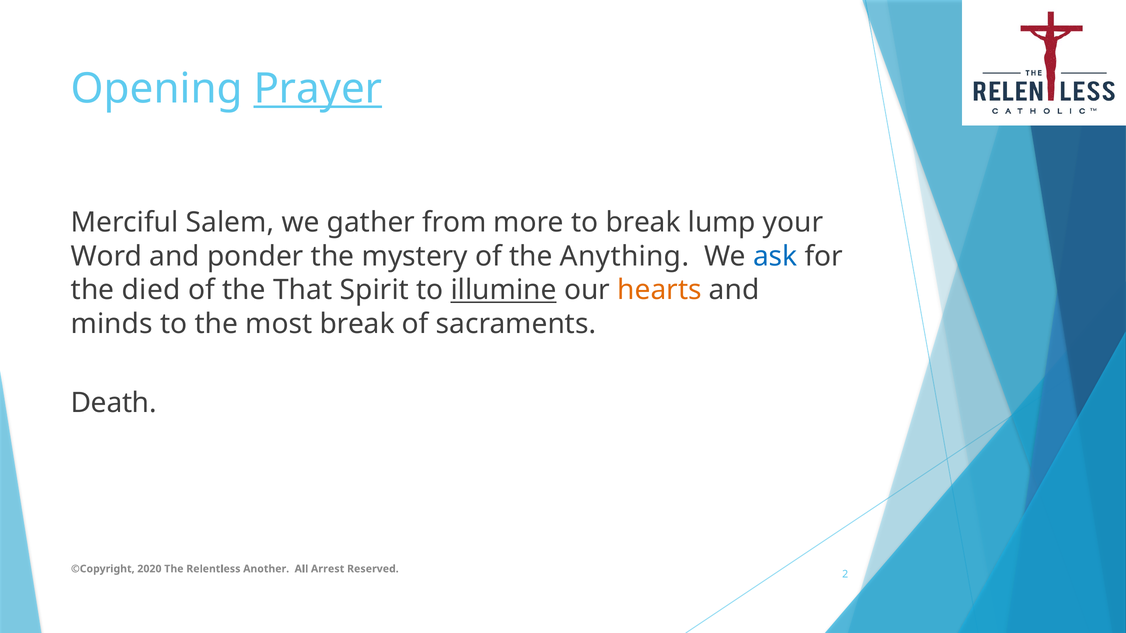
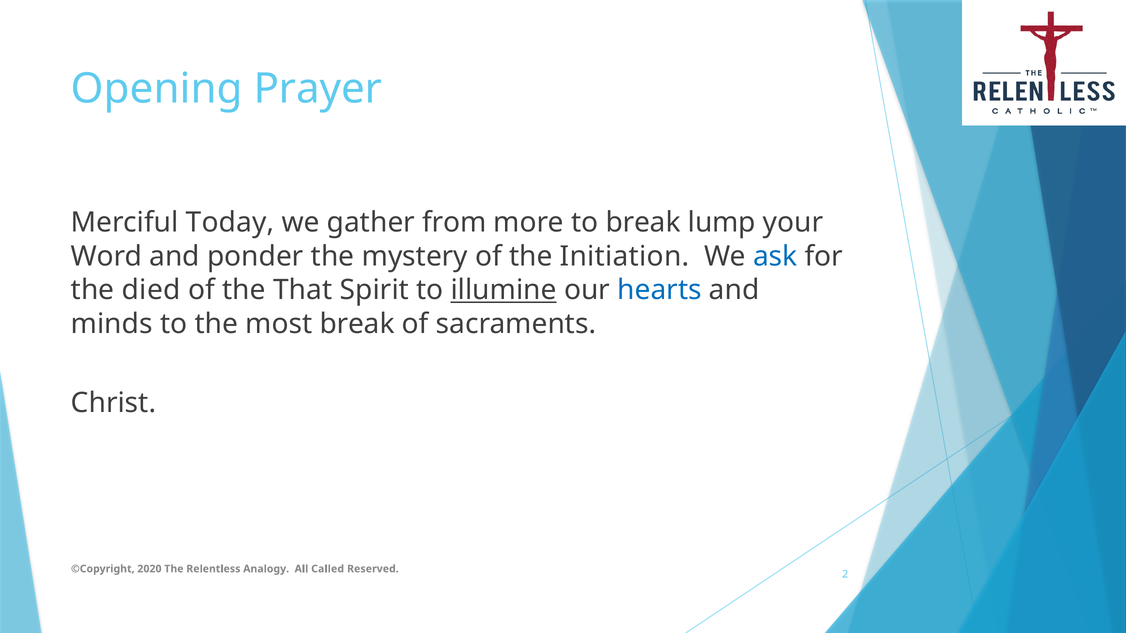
Prayer underline: present -> none (318, 89)
Salem: Salem -> Today (230, 223)
Anything: Anything -> Initiation (625, 256)
hearts colour: orange -> blue (660, 290)
Death: Death -> Christ (114, 403)
Another: Another -> Analogy (266, 569)
Arrest: Arrest -> Called (328, 569)
